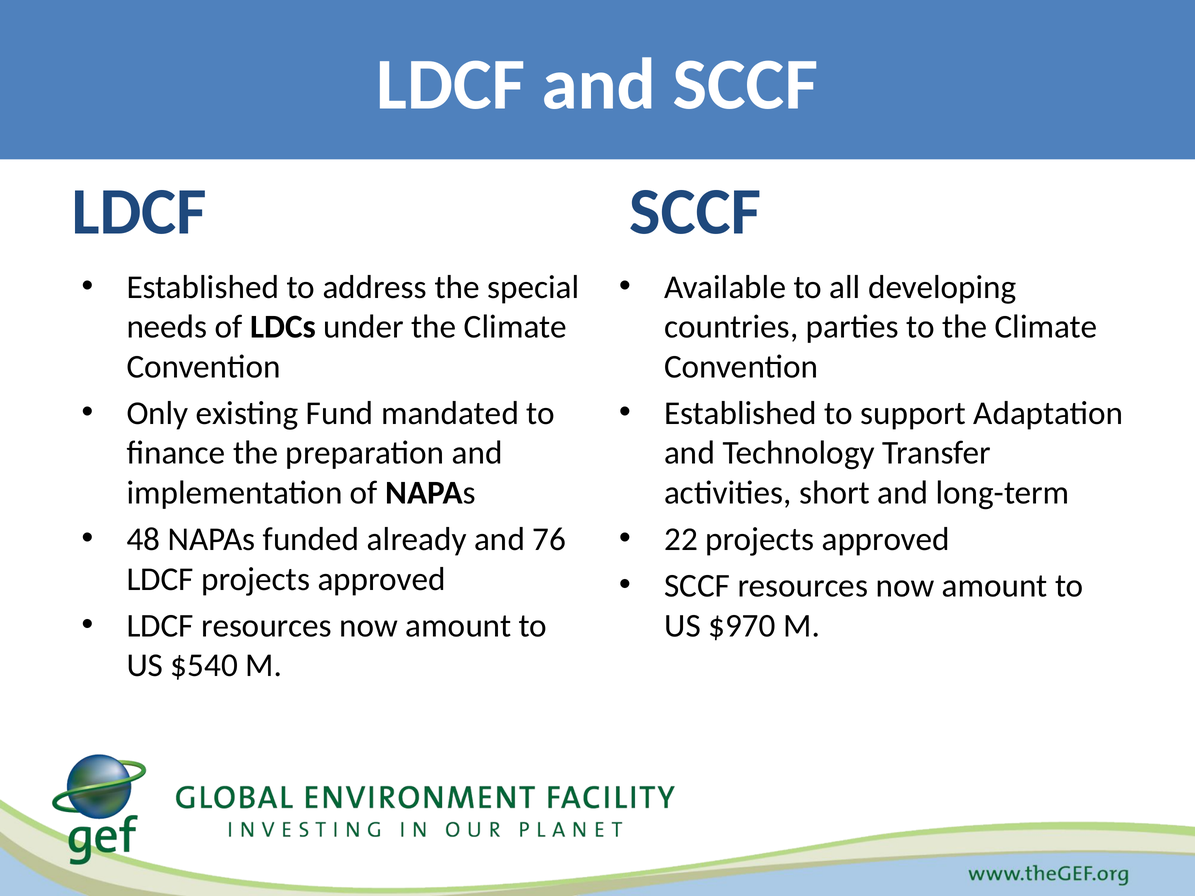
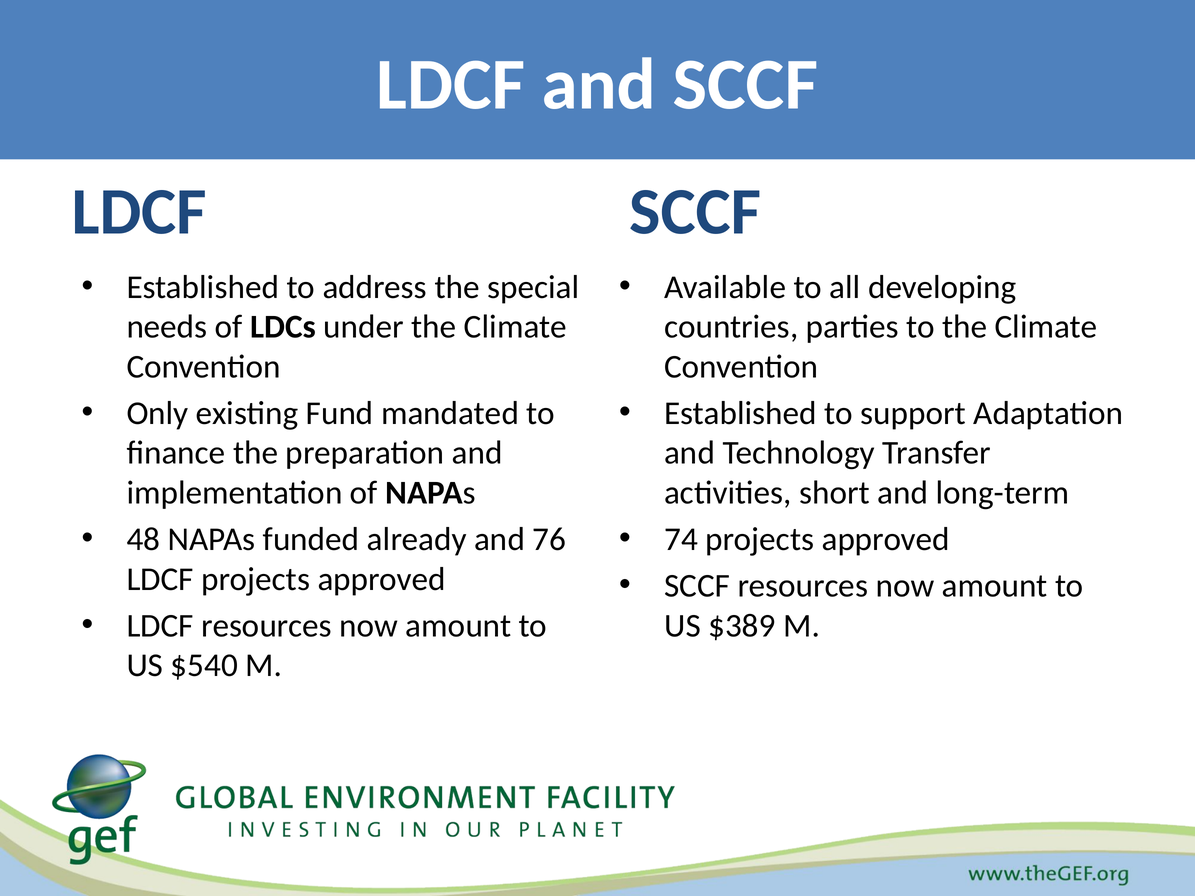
22: 22 -> 74 (681, 539)
$970: $970 -> $389 (742, 626)
